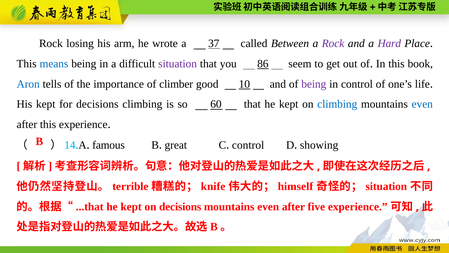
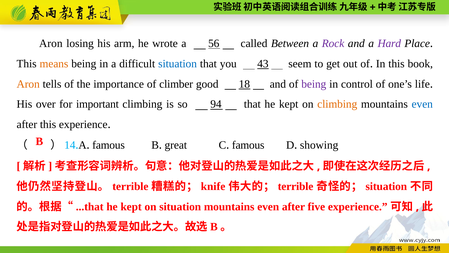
Rock: Rock -> Aron (51, 43)
37: 37 -> 56 (214, 43)
means colour: blue -> orange (54, 64)
situation colour: purple -> blue (178, 64)
86: 86 -> 43 (263, 64)
Aron colour: blue -> orange (28, 84)
10: 10 -> 18 (244, 84)
His kept: kept -> over (46, 104)
for decisions: decisions -> important (97, 104)
60: 60 -> 94 (216, 104)
climbing colour: blue -> orange (337, 104)
control: control -> famous (248, 145)
himself: himself -> terrible (296, 186)
on decisions: decisions -> situation (180, 206)
